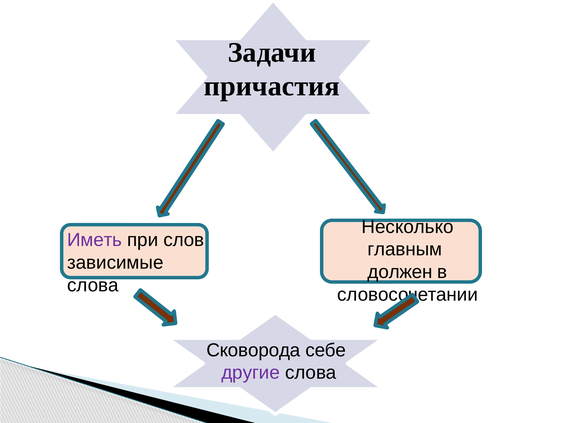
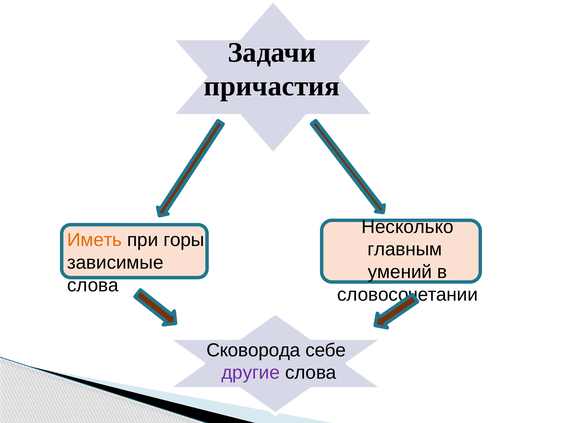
Иметь colour: purple -> orange (95, 240)
слов: слов -> горы (184, 240)
должен: должен -> умений (400, 272)
